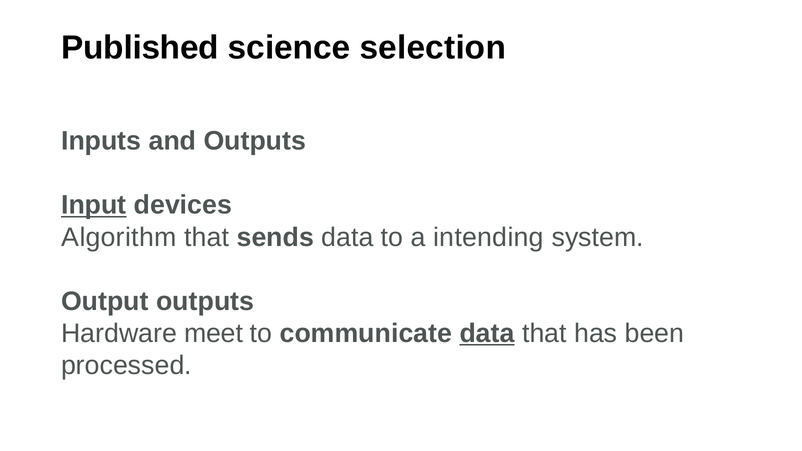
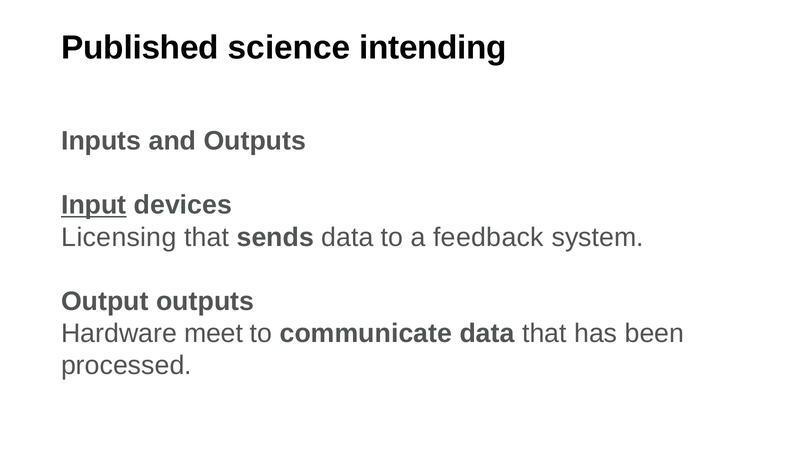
selection: selection -> intending (433, 48)
Algorithm: Algorithm -> Licensing (119, 237)
intending: intending -> feedback (488, 237)
data underline: present -> none (487, 334)
